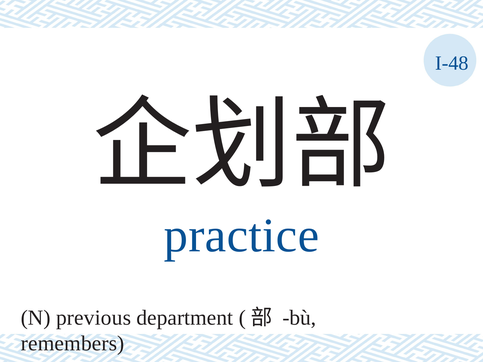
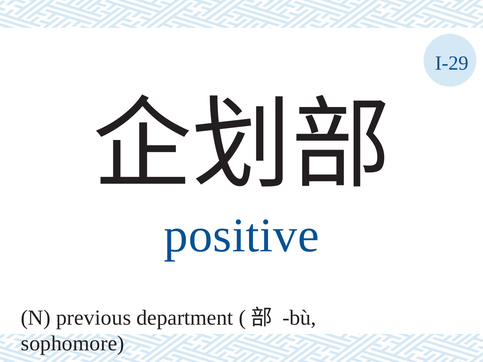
I-48: I-48 -> I-29 (452, 63)
practice: practice -> positive (242, 236)
remembers: remembers -> sophomore (73, 344)
